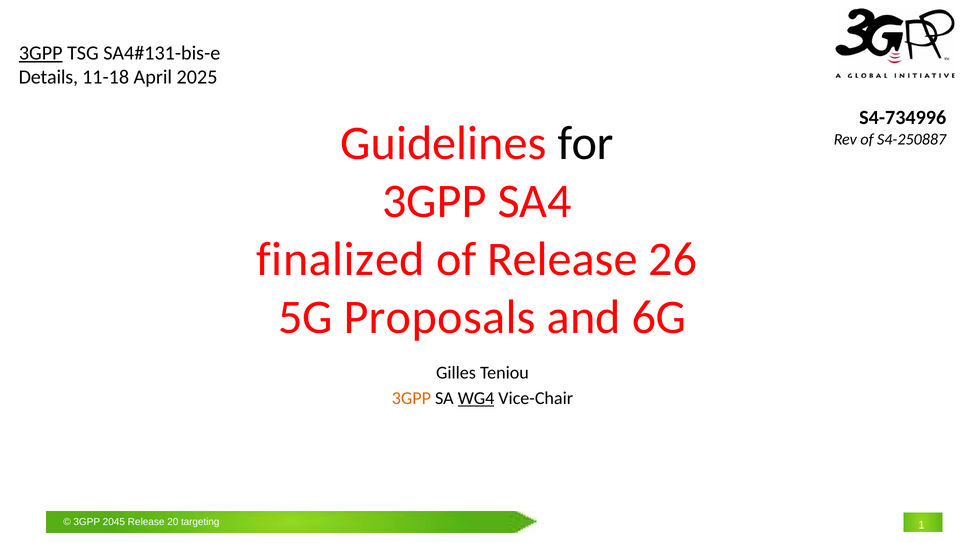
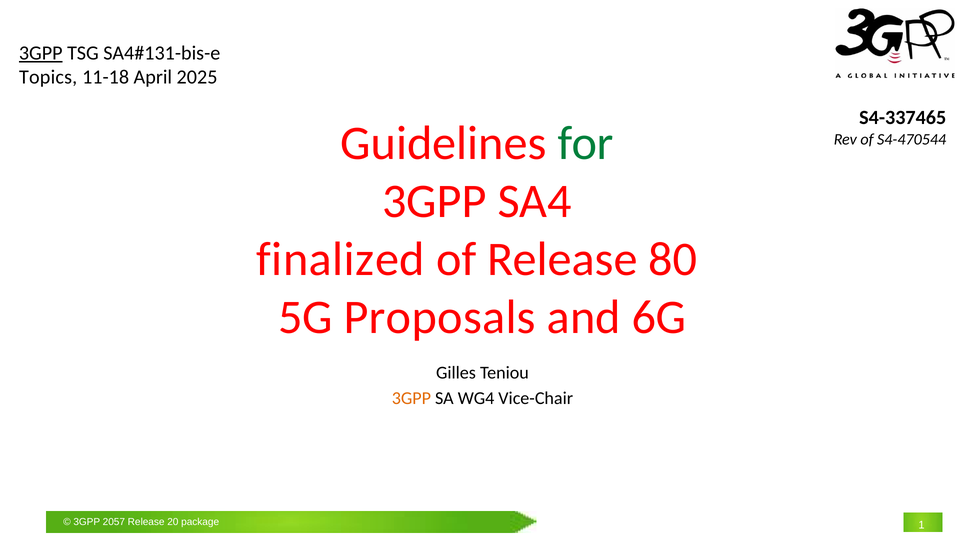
Details: Details -> Topics (48, 77)
S4-734996: S4-734996 -> S4-337465 (903, 118)
for colour: black -> green (586, 143)
S4-250887: S4-250887 -> S4-470544 (912, 139)
26: 26 -> 80 (673, 259)
WG4 underline: present -> none (476, 398)
2045: 2045 -> 2057 (114, 522)
targeting: targeting -> package (200, 522)
